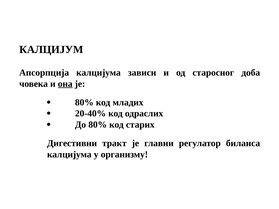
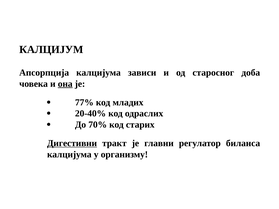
80%: 80% -> 77% (84, 102)
До 80%: 80% -> 70% (98, 125)
Дигестивни underline: none -> present (72, 143)
